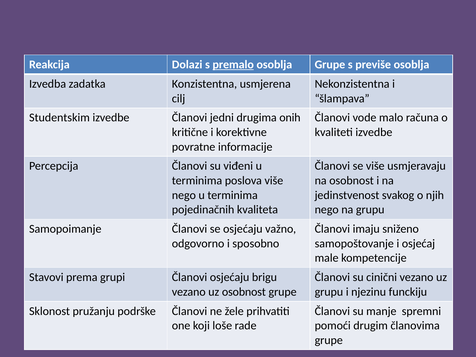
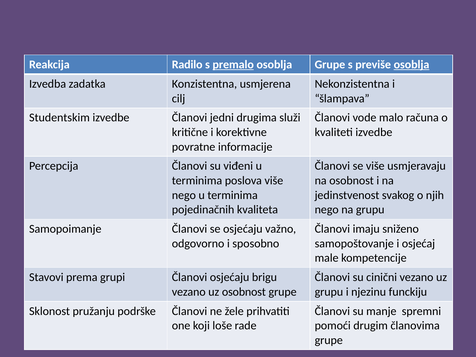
Dolazi: Dolazi -> Radilo (187, 65)
osoblja underline: none -> present (412, 65)
onih: onih -> služi (290, 118)
